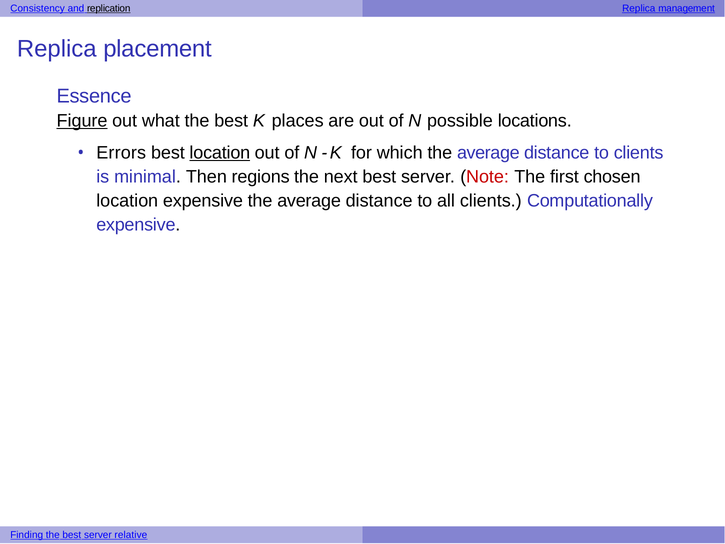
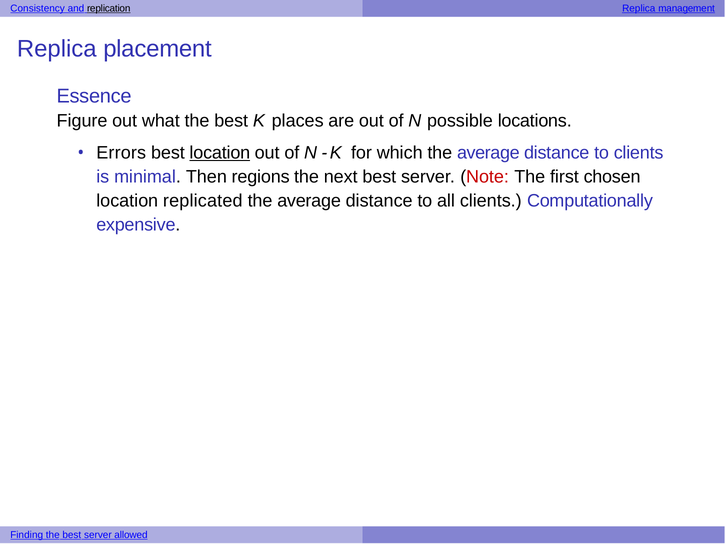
Figure underline: present -> none (82, 121)
location expensive: expensive -> replicated (203, 201)
relative: relative -> allowed (131, 535)
